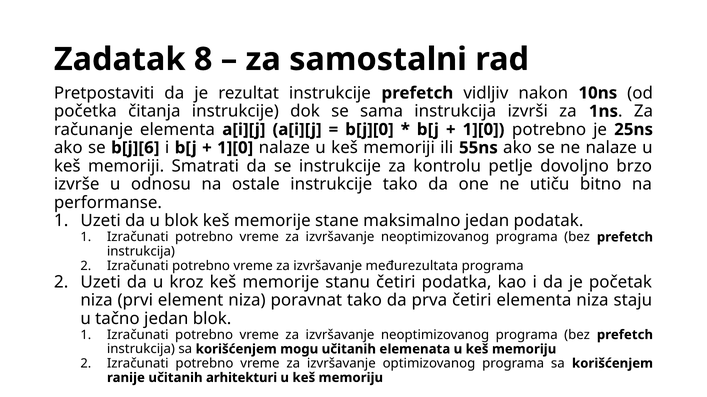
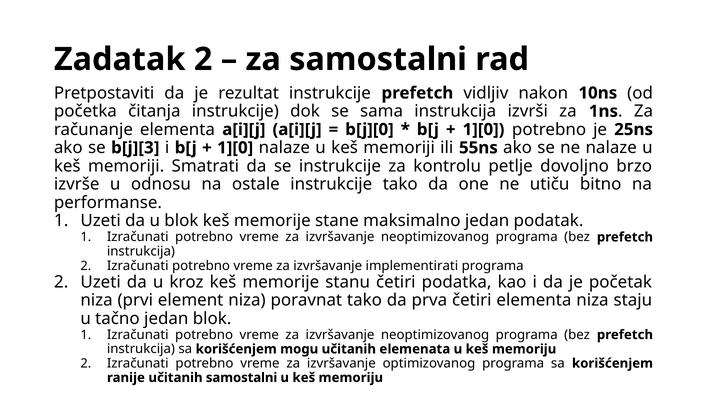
Zadatak 8: 8 -> 2 (203, 59)
b[j][6: b[j][6 -> b[j][3 (135, 148)
međurezultata: međurezultata -> implementirati (412, 266)
učitanih arhitekturi: arhitekturi -> samostalni (242, 378)
